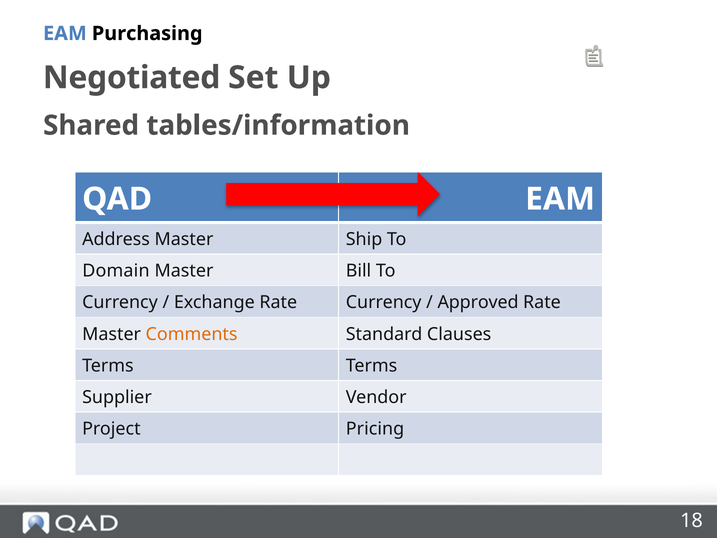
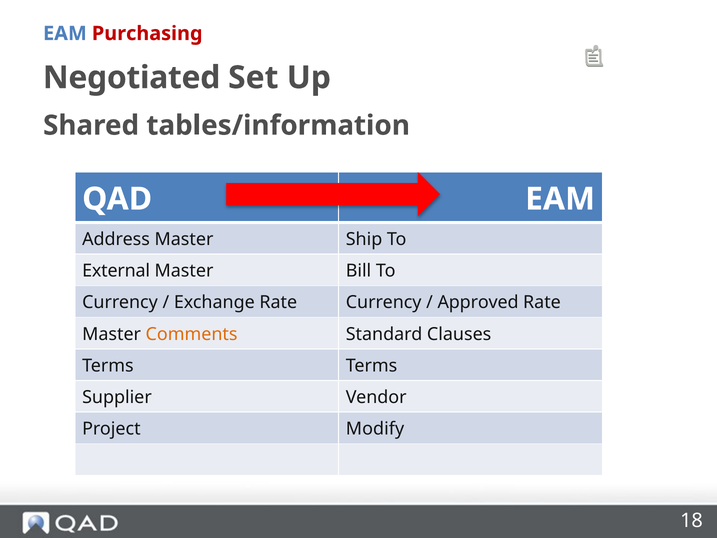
Purchasing colour: black -> red (147, 34)
Domain: Domain -> External (116, 271)
Pricing: Pricing -> Modify (375, 429)
